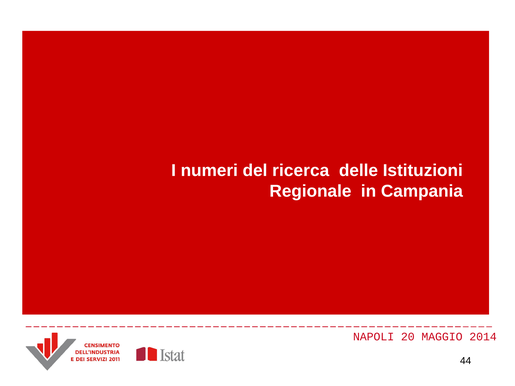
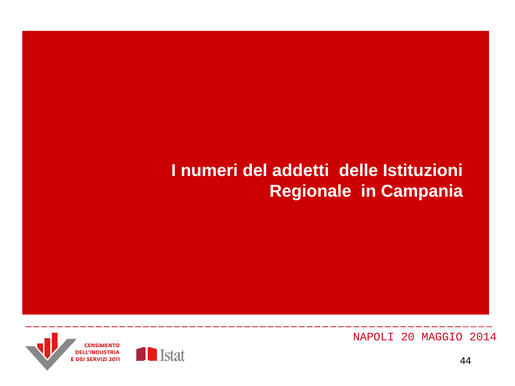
ricerca: ricerca -> addetti (301, 171)
